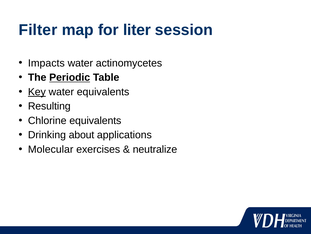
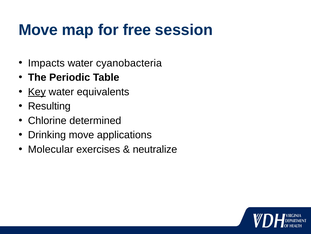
Filter: Filter -> Move (38, 30)
liter: liter -> free (137, 30)
actinomycetes: actinomycetes -> cyanobacteria (129, 63)
Periodic underline: present -> none (70, 77)
Chlorine equivalents: equivalents -> determined (95, 120)
Drinking about: about -> move (81, 135)
